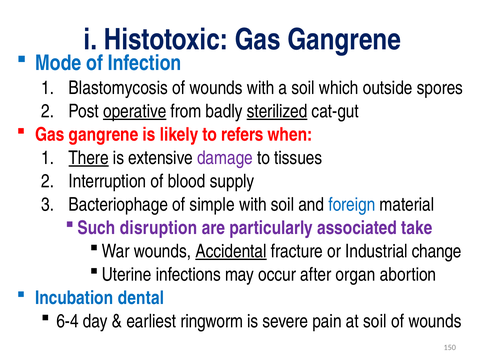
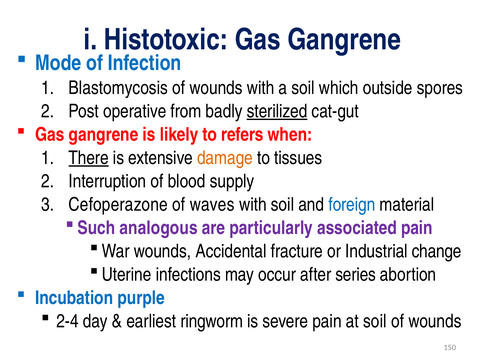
operative underline: present -> none (135, 111)
damage colour: purple -> orange (225, 158)
Bacteriophage: Bacteriophage -> Cefoperazone (118, 204)
simple: simple -> waves (212, 204)
disruption: disruption -> analogous (159, 228)
associated take: take -> pain (417, 228)
Accidental underline: present -> none (231, 251)
organ: organ -> series (356, 274)
dental: dental -> purple (141, 298)
6-4: 6-4 -> 2-4 (68, 321)
